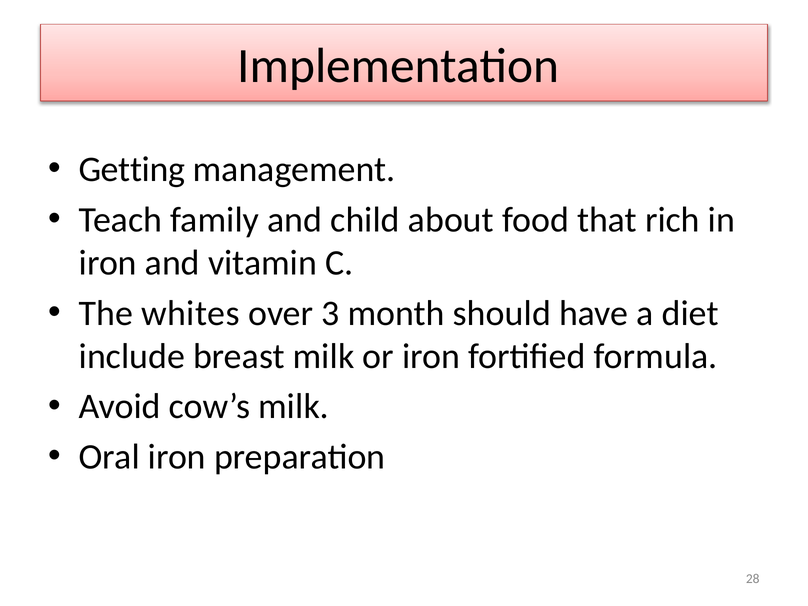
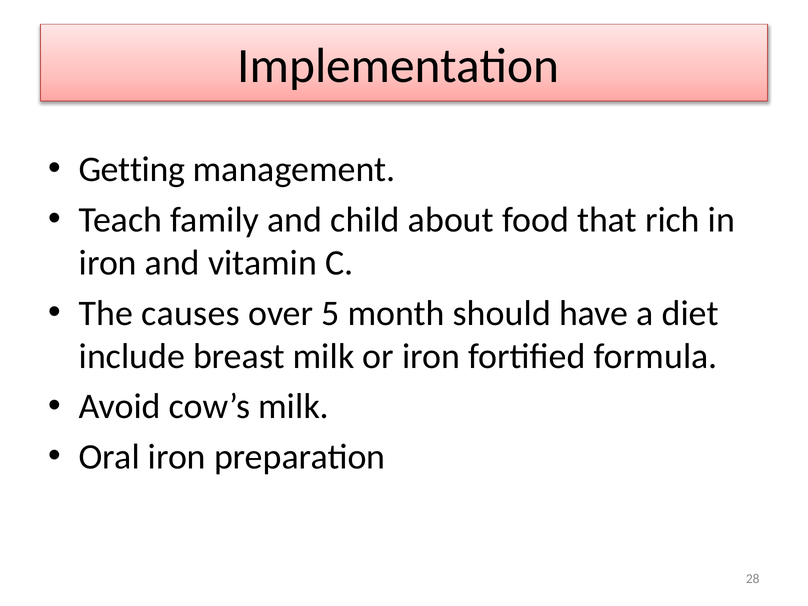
whites: whites -> causes (190, 313)
3: 3 -> 5 (331, 313)
